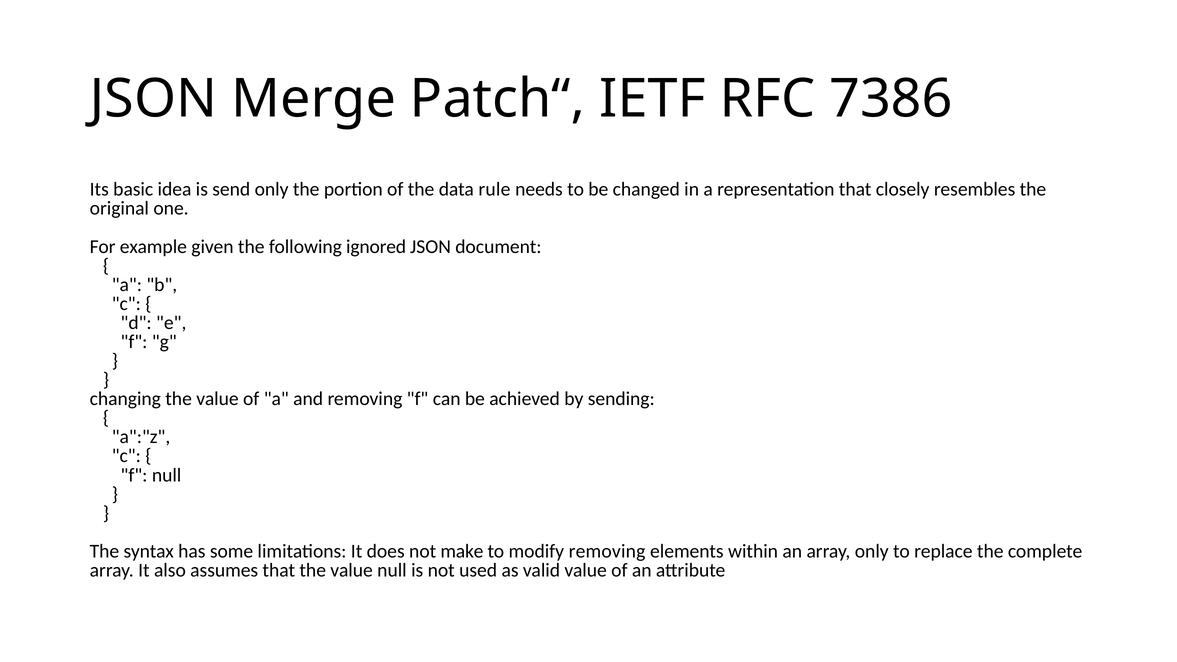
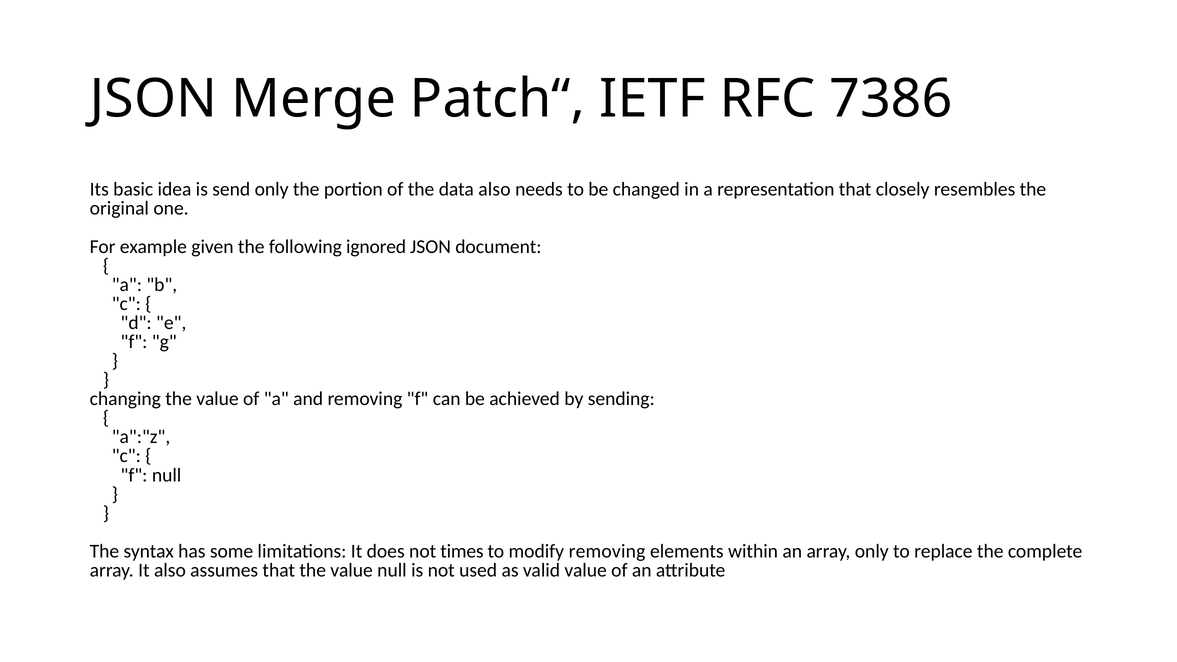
data rule: rule -> also (494, 189)
make: make -> times (462, 551)
